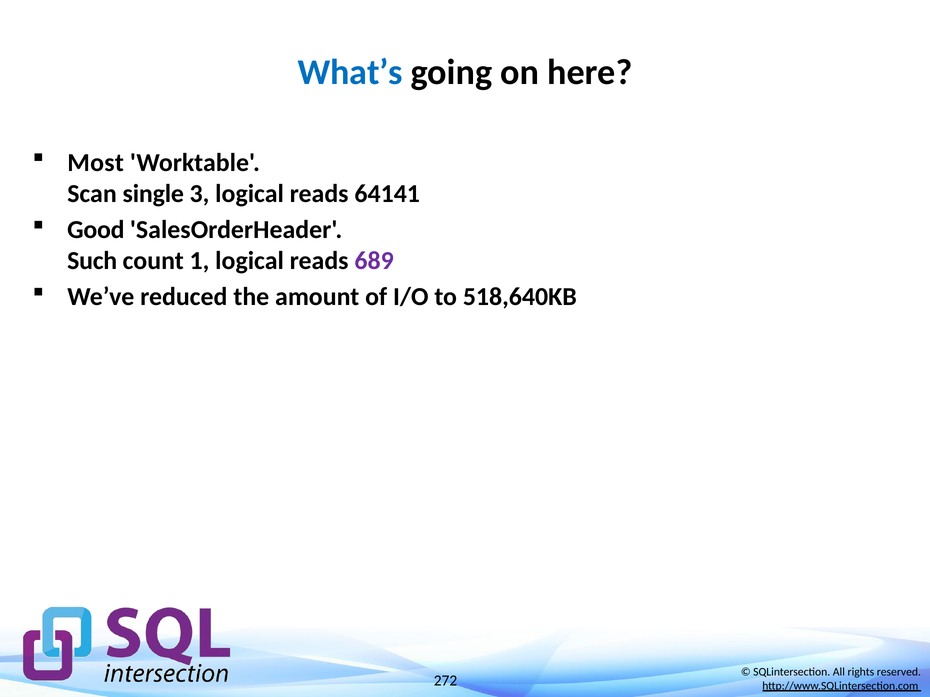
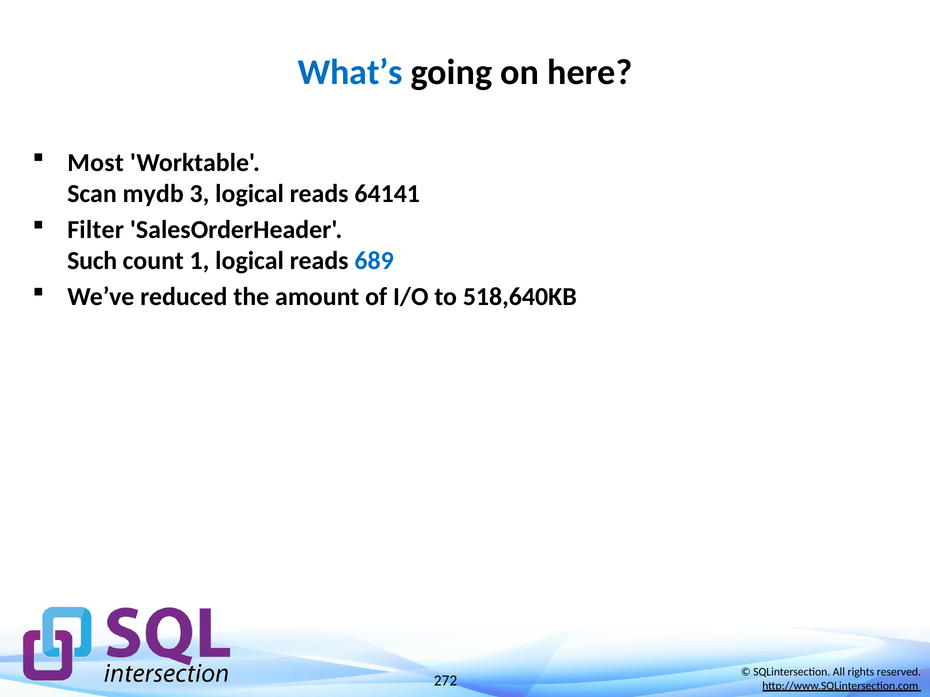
single: single -> mydb (153, 194)
Good: Good -> Filter (96, 230)
689 colour: purple -> blue (374, 261)
